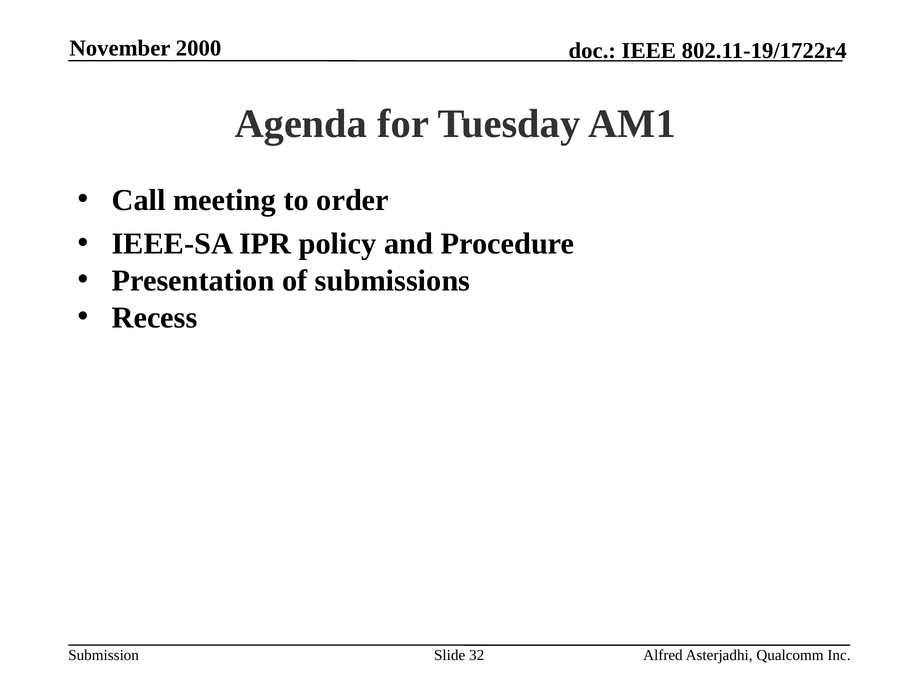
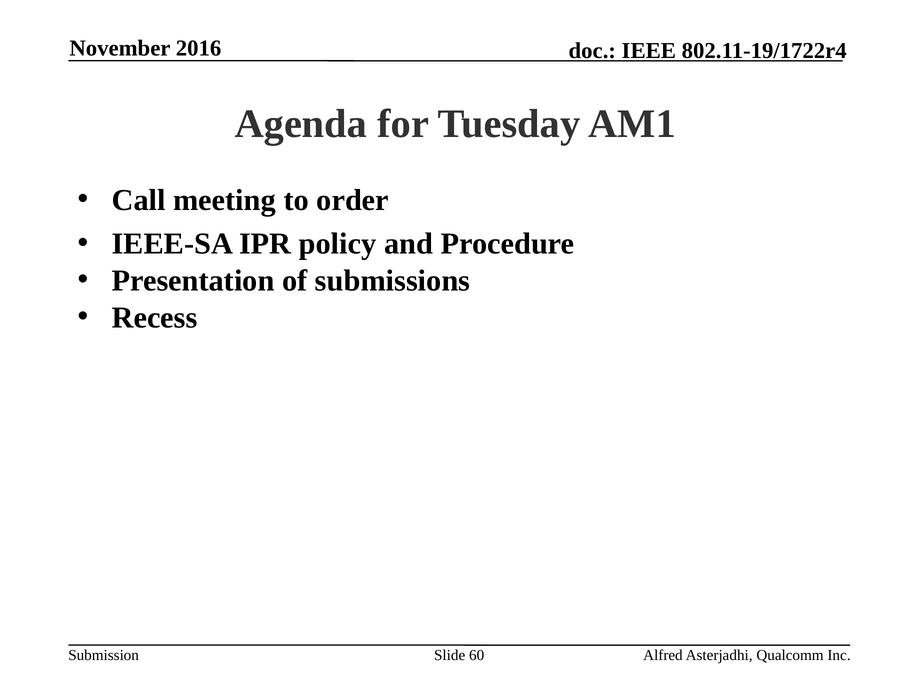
2000: 2000 -> 2016 (199, 48)
32: 32 -> 60 (477, 655)
